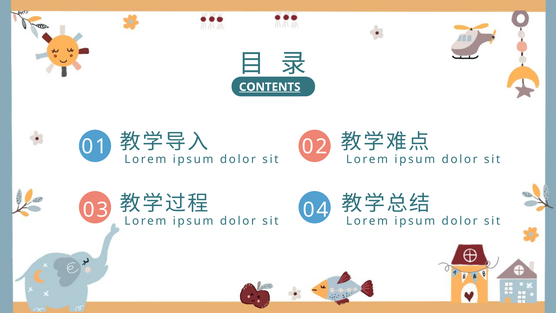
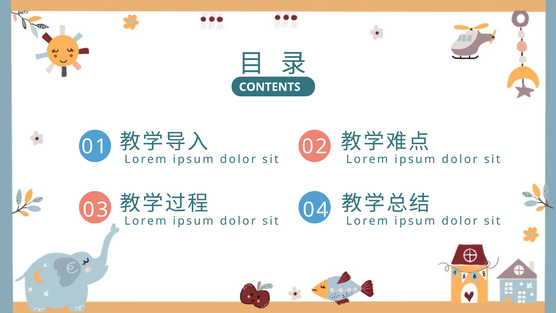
CONTENTS underline: present -> none (270, 87)
